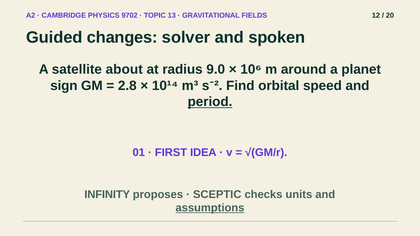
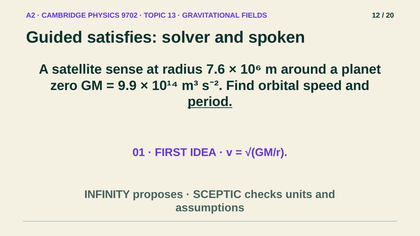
changes: changes -> satisfies (122, 37)
about: about -> sense (124, 70)
9.0: 9.0 -> 7.6 (216, 70)
sign: sign -> zero (64, 86)
2.8: 2.8 -> 9.9 (127, 86)
assumptions underline: present -> none (210, 208)
